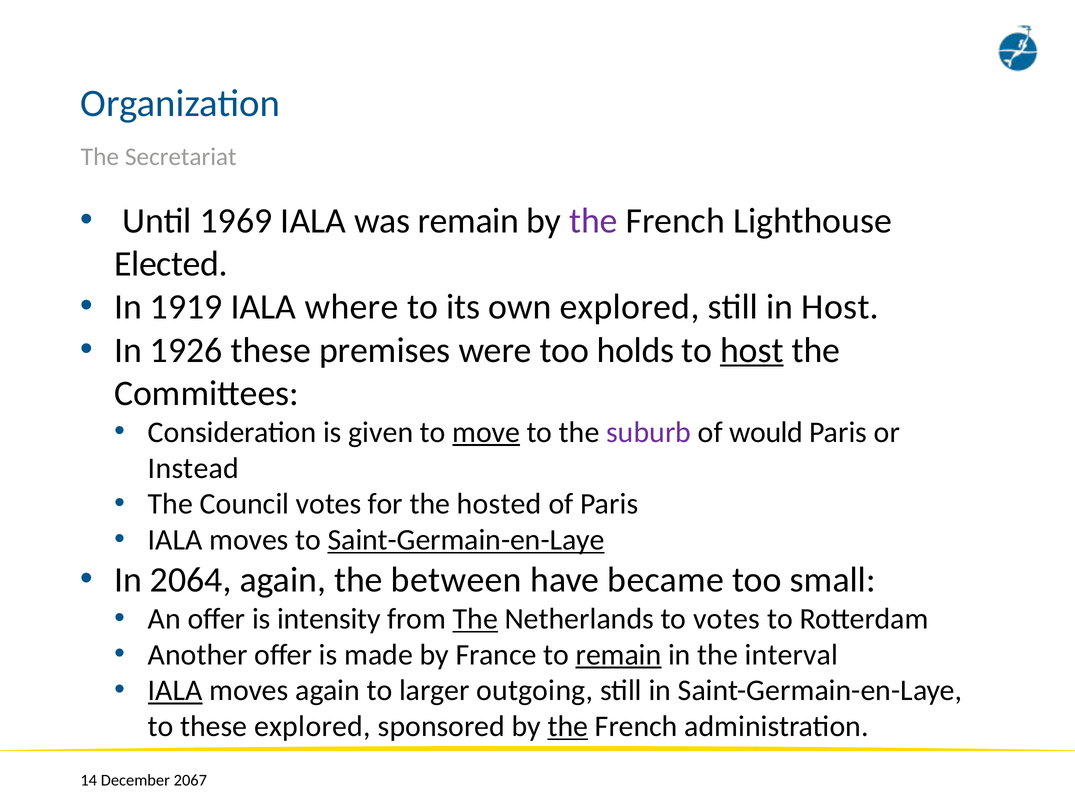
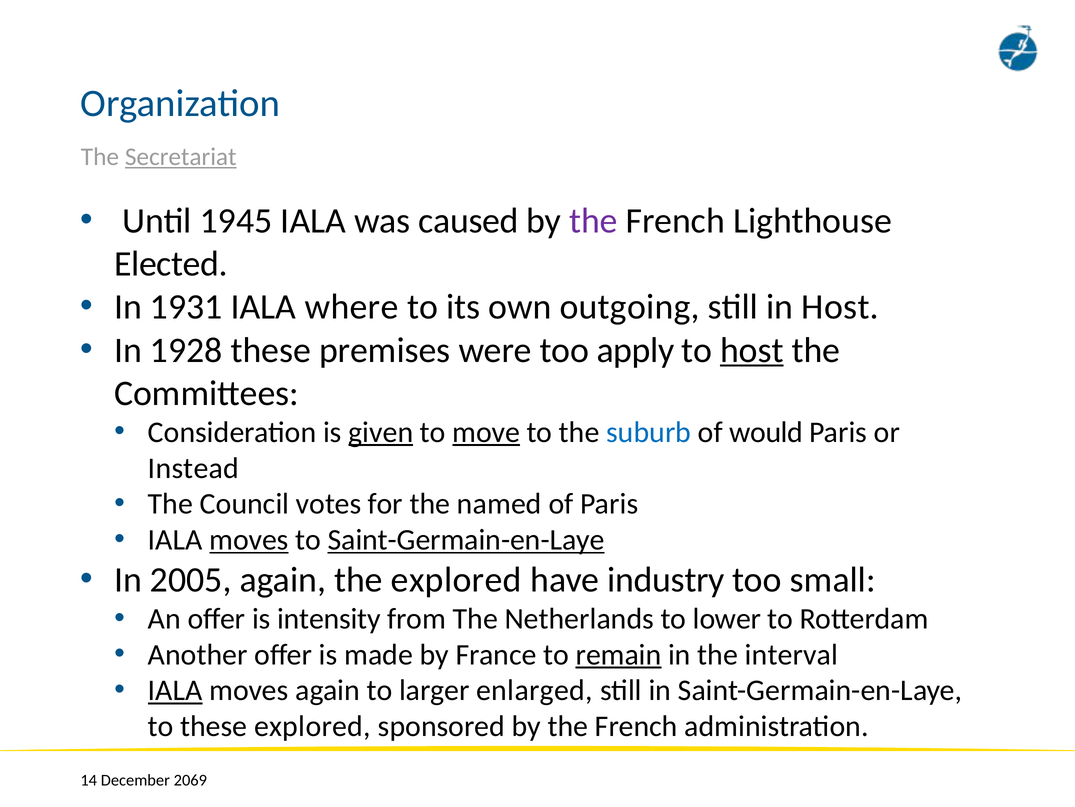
Secretariat underline: none -> present (181, 157)
1969: 1969 -> 1945 (236, 221)
was remain: remain -> caused (468, 221)
1919: 1919 -> 1931 (186, 307)
own explored: explored -> outgoing (630, 307)
1926: 1926 -> 1928 (186, 350)
holds: holds -> apply (635, 350)
given underline: none -> present (381, 432)
suburb colour: purple -> blue (649, 432)
hosted: hosted -> named (499, 504)
moves underline: none -> present (249, 539)
2064: 2064 -> 2005 (191, 579)
the between: between -> explored (456, 579)
became: became -> industry (666, 579)
The underline: present -> none (475, 618)
to votes: votes -> lower (727, 618)
outgoing: outgoing -> enlarged (535, 690)
the underline: present -> none (568, 726)
2067: 2067 -> 2069 (190, 779)
